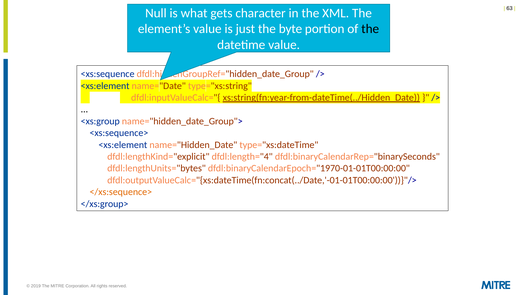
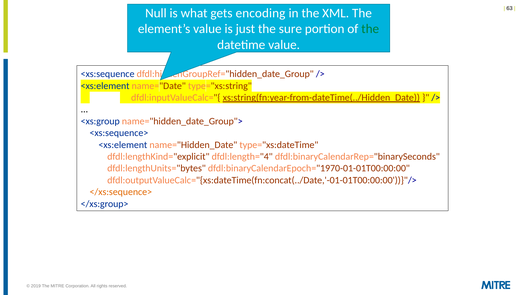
character: character -> encoding (260, 13)
byte: byte -> sure (290, 29)
the colour: black -> green (370, 29)
